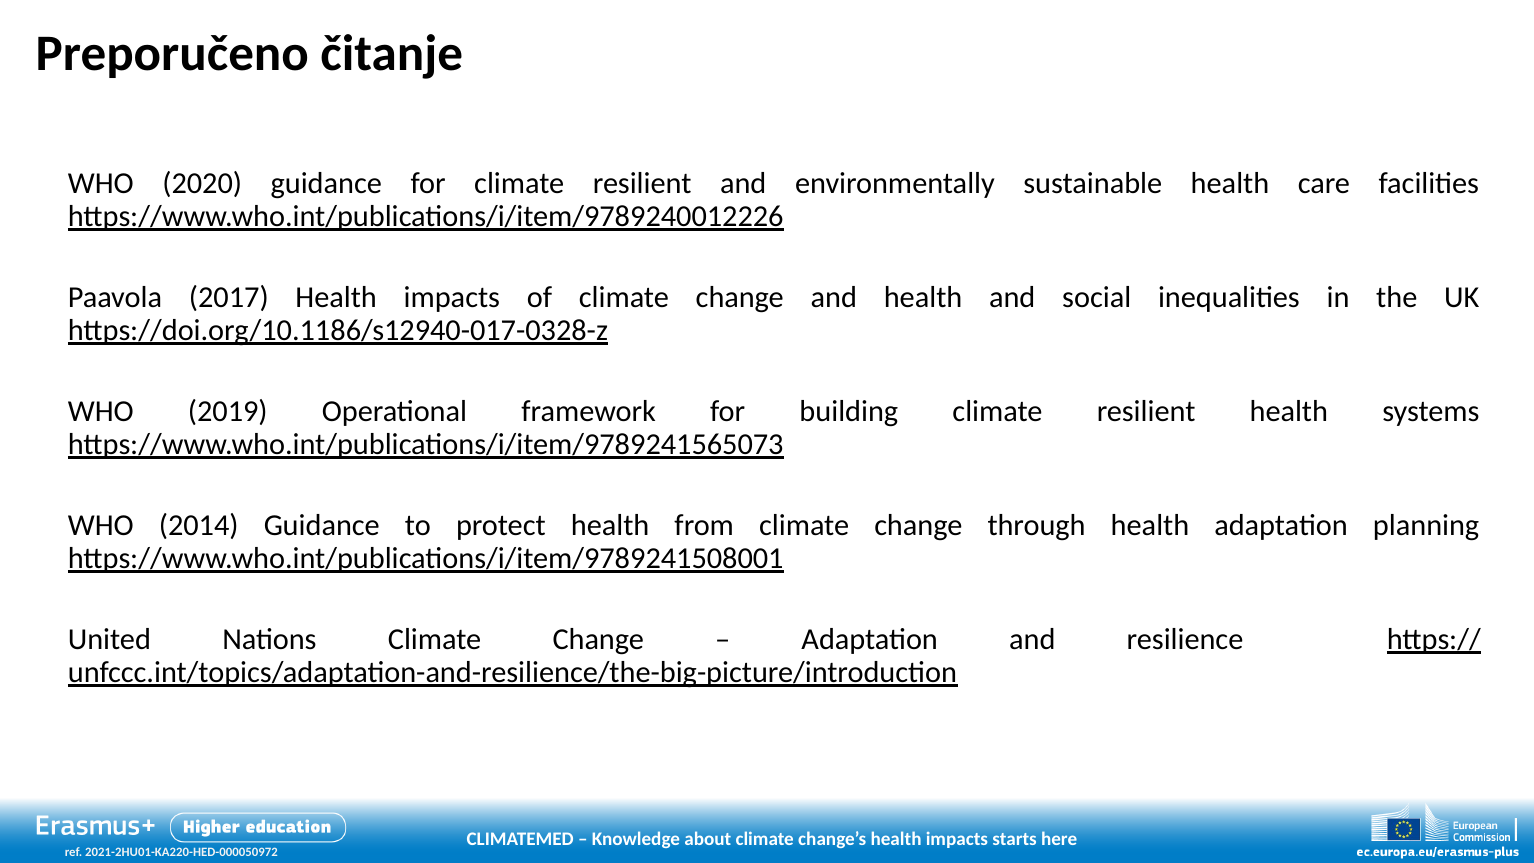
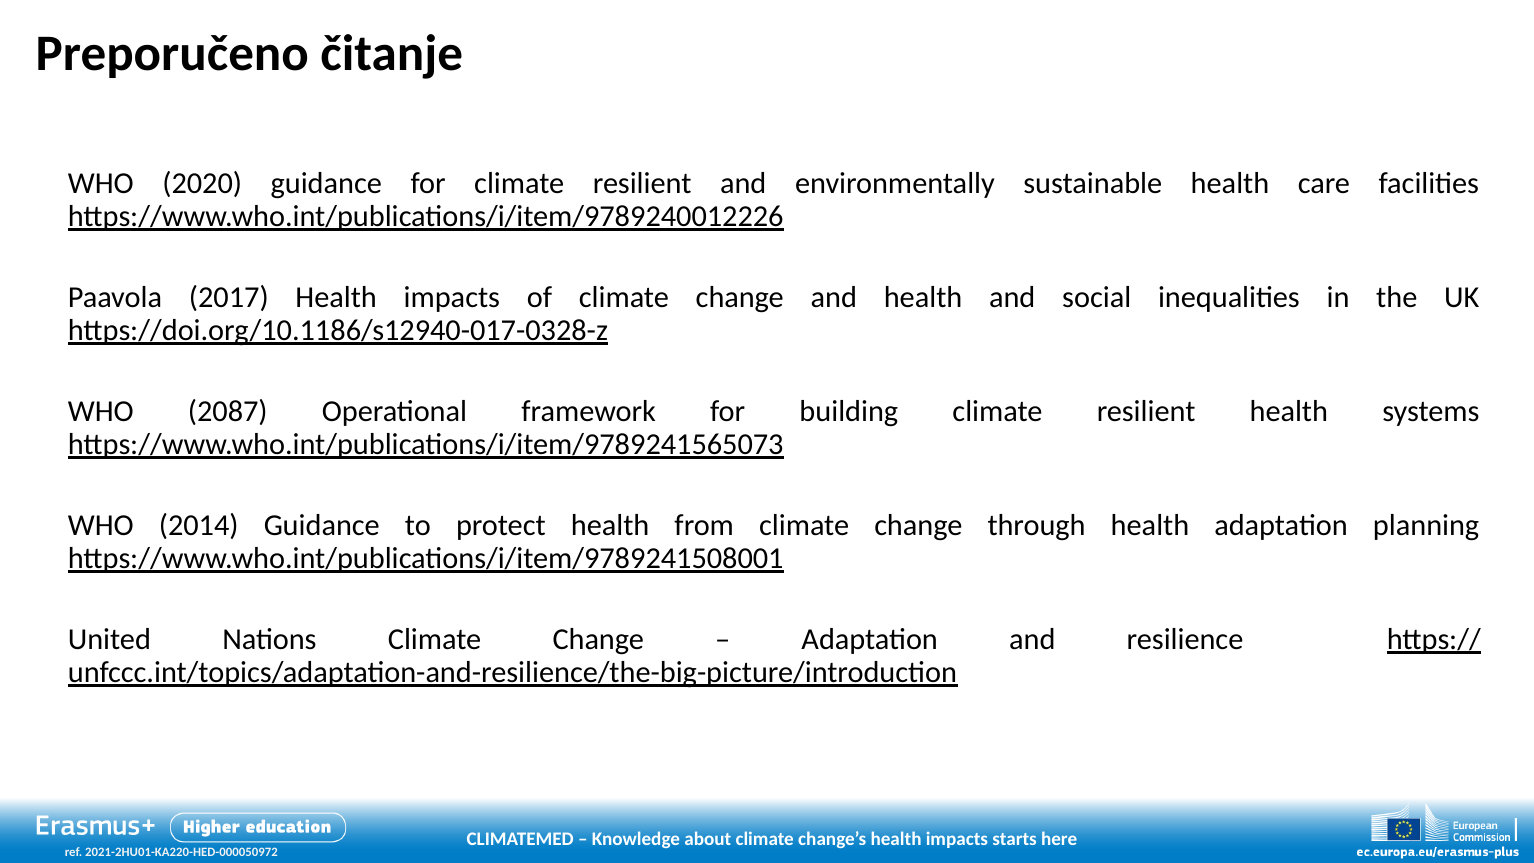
2019: 2019 -> 2087 (228, 411)
